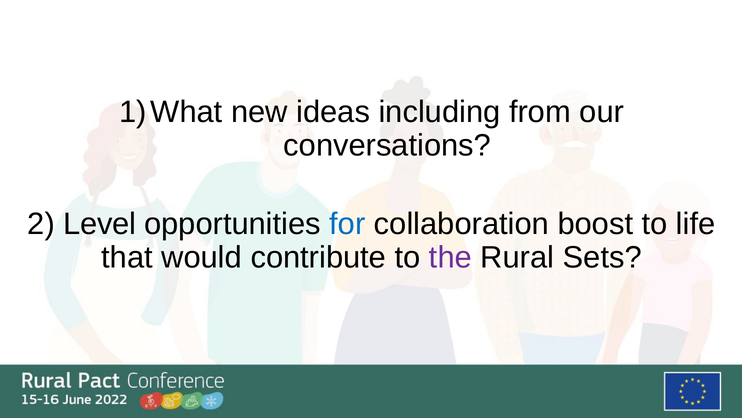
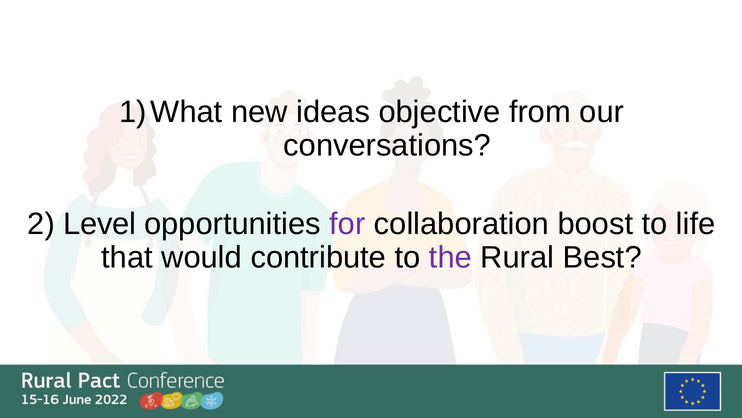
including: including -> objective (440, 112)
for colour: blue -> purple (347, 224)
Sets: Sets -> Best (602, 257)
